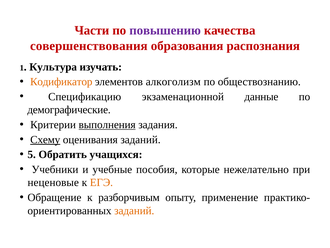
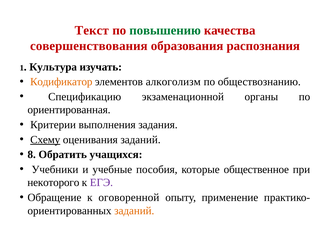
Части: Части -> Текст (92, 30)
повышению colour: purple -> green (165, 30)
данные: данные -> органы (261, 96)
демографические: демографические -> ориентированная (69, 110)
выполнения underline: present -> none (107, 124)
5: 5 -> 8 (32, 154)
нежелательно: нежелательно -> общественное (256, 169)
неценовые: неценовые -> некоторого (53, 182)
ЕГЭ colour: orange -> purple (101, 182)
разборчивым: разборчивым -> оговоренной (129, 197)
